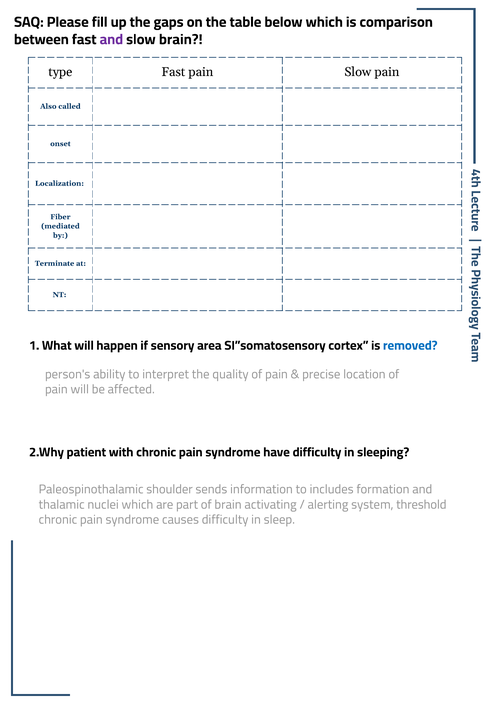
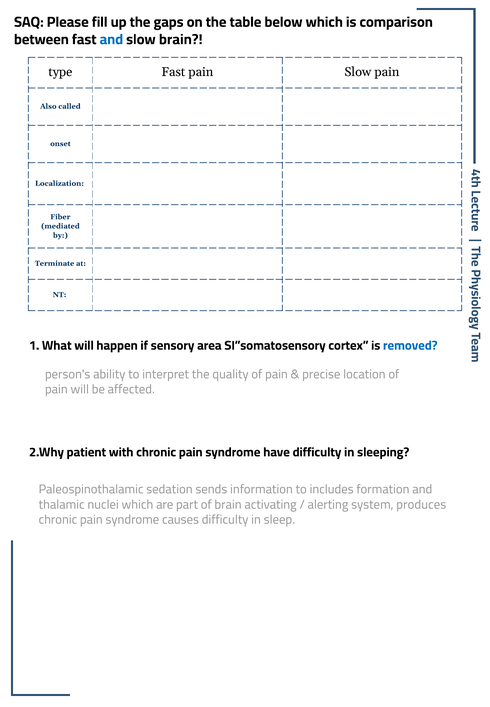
and colour: purple -> blue (111, 39)
shoulder: shoulder -> sedation (169, 490)
threshold: threshold -> produces (421, 505)
